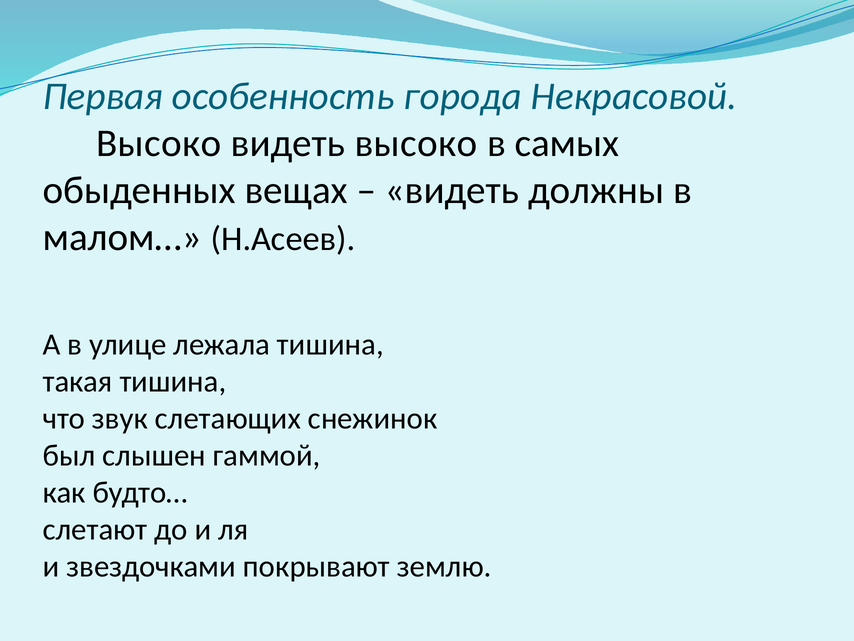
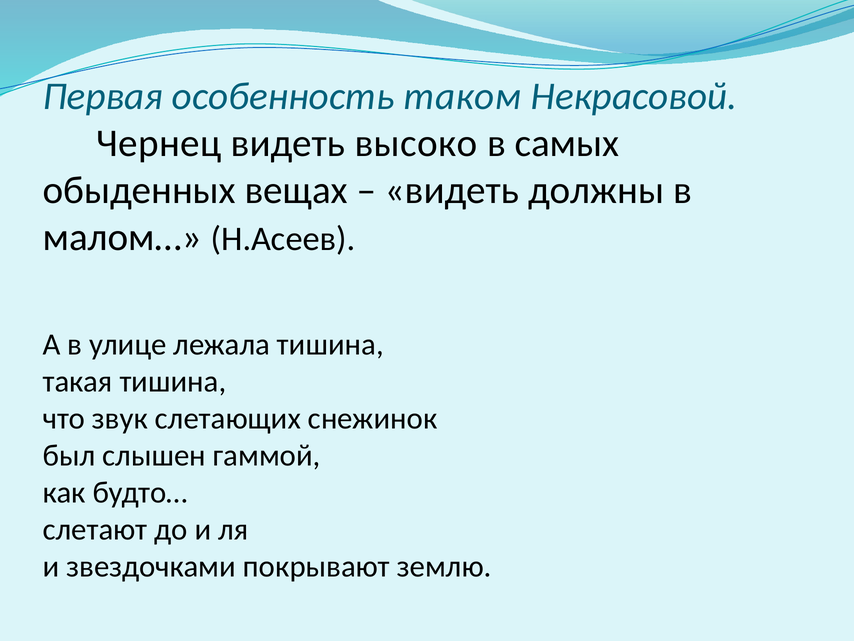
города: города -> таком (462, 96)
Высоко: Высоко -> Чернец (159, 143)
